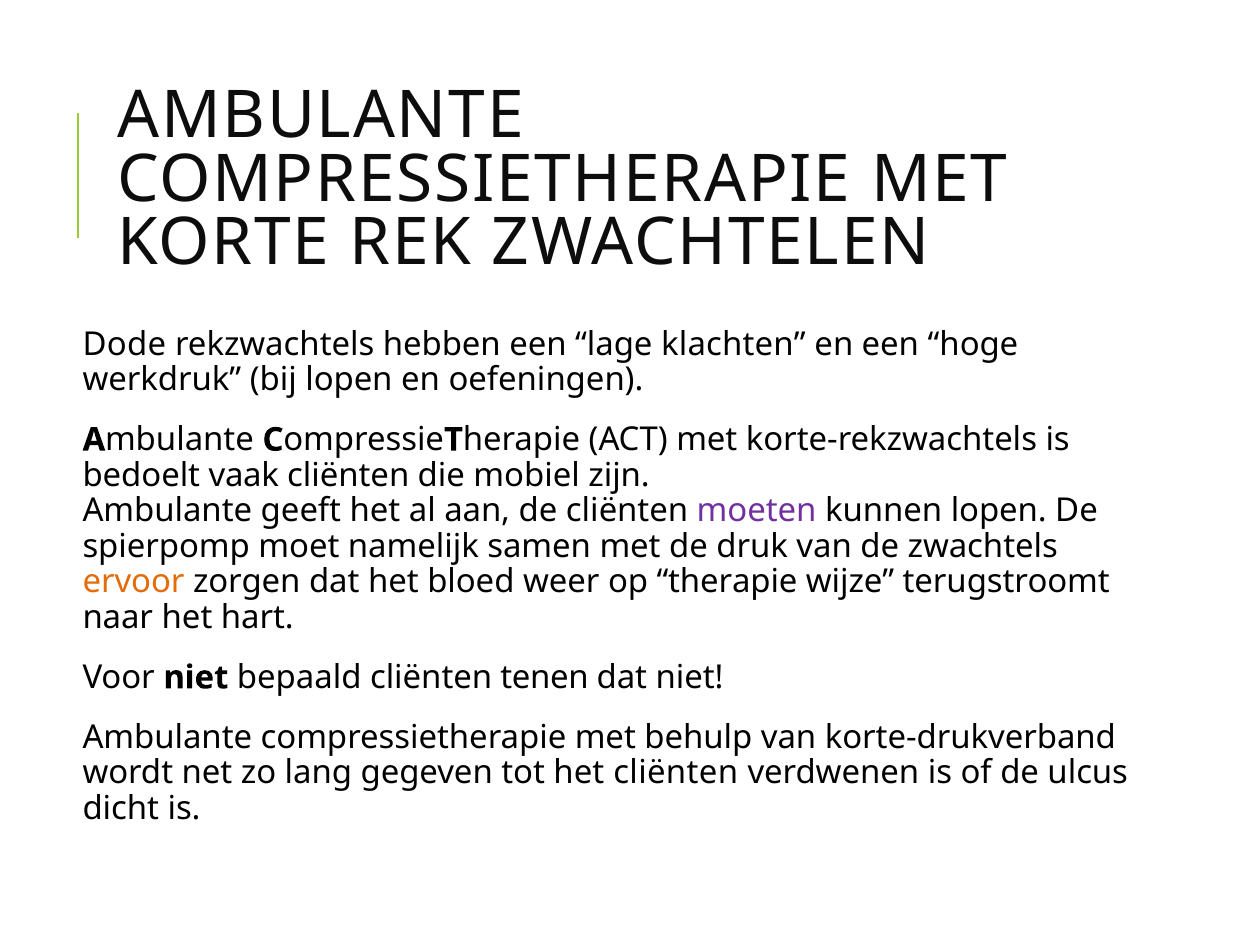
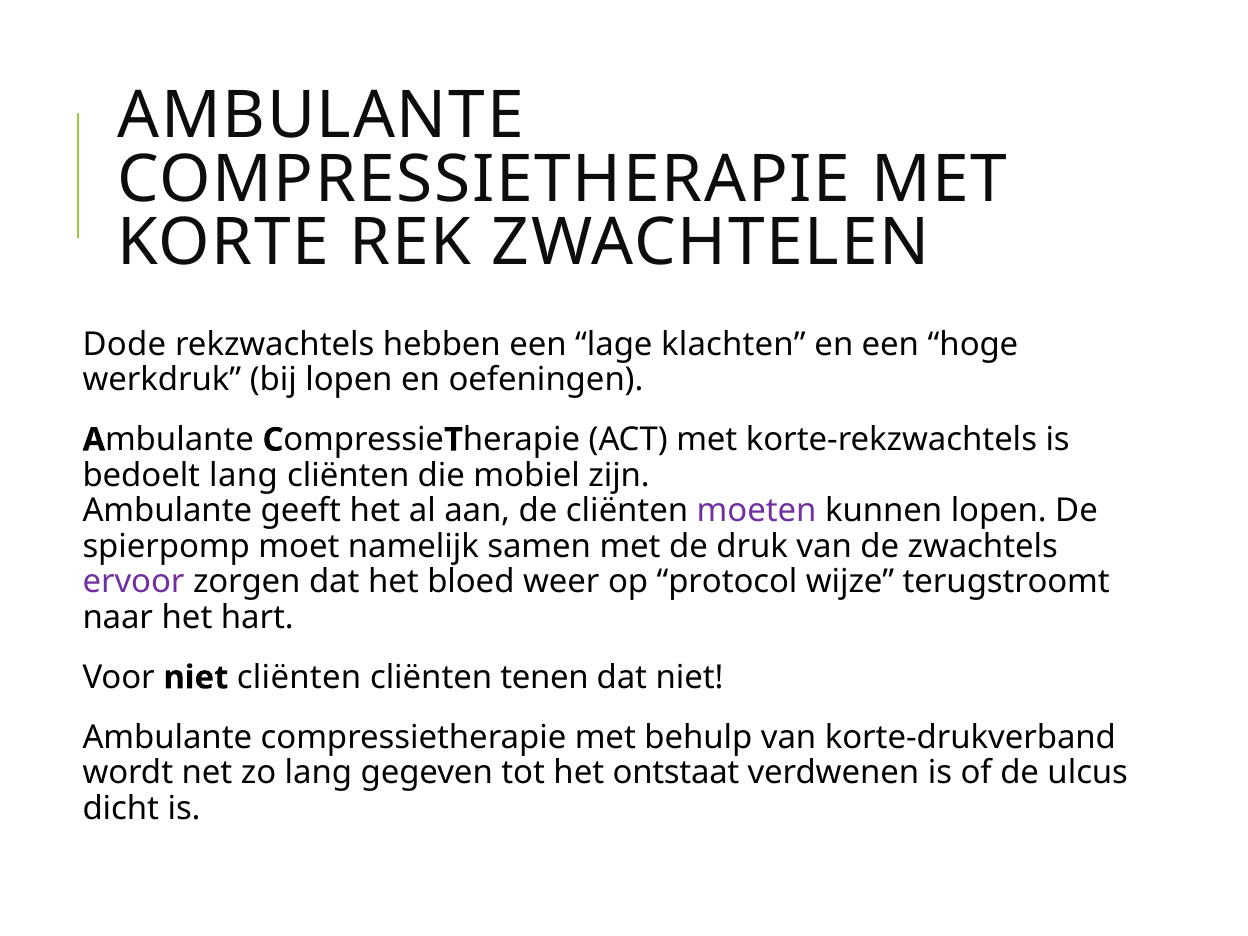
bedoelt vaak: vaak -> lang (244, 475)
ervoor colour: orange -> purple (134, 582)
therapie: therapie -> protocol (727, 582)
niet bepaald: bepaald -> cliënten (299, 678)
het cliënten: cliënten -> ontstaat (676, 773)
